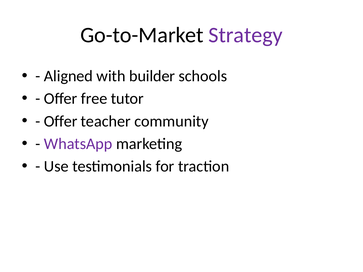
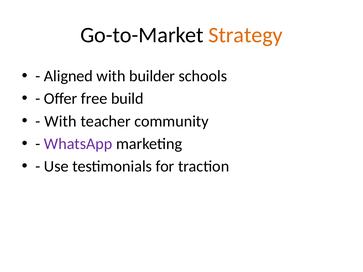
Strategy colour: purple -> orange (246, 35)
tutor: tutor -> build (127, 99)
Offer: Offer -> With (60, 121)
